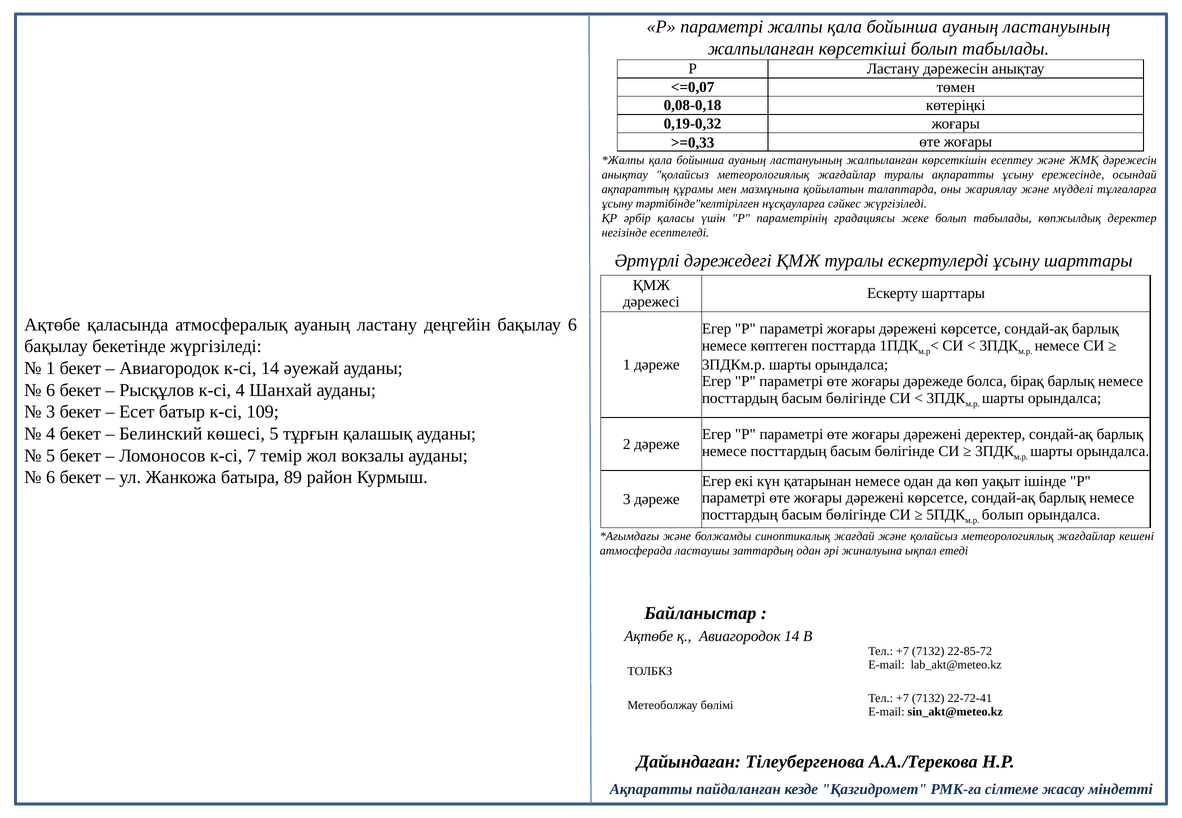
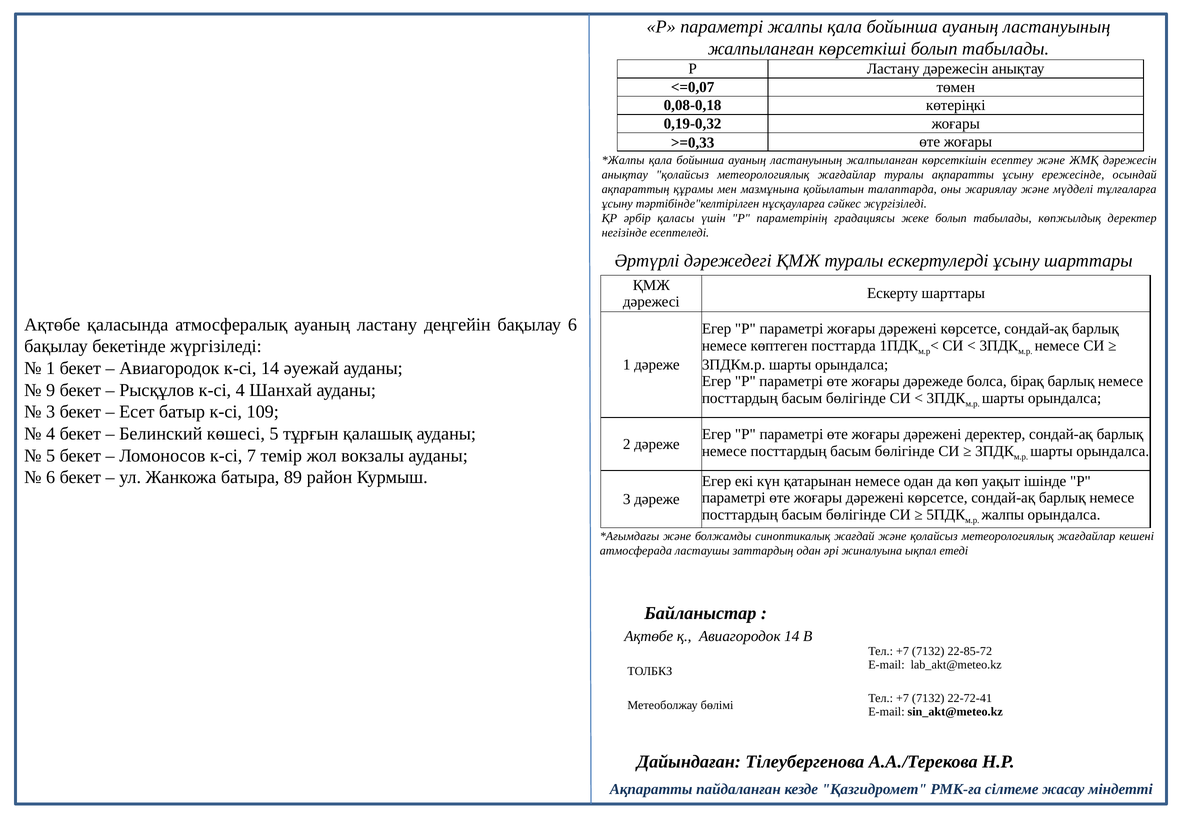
6: 6 -> 9 (51, 390)
болып: болып -> жалпы (1003, 515)
